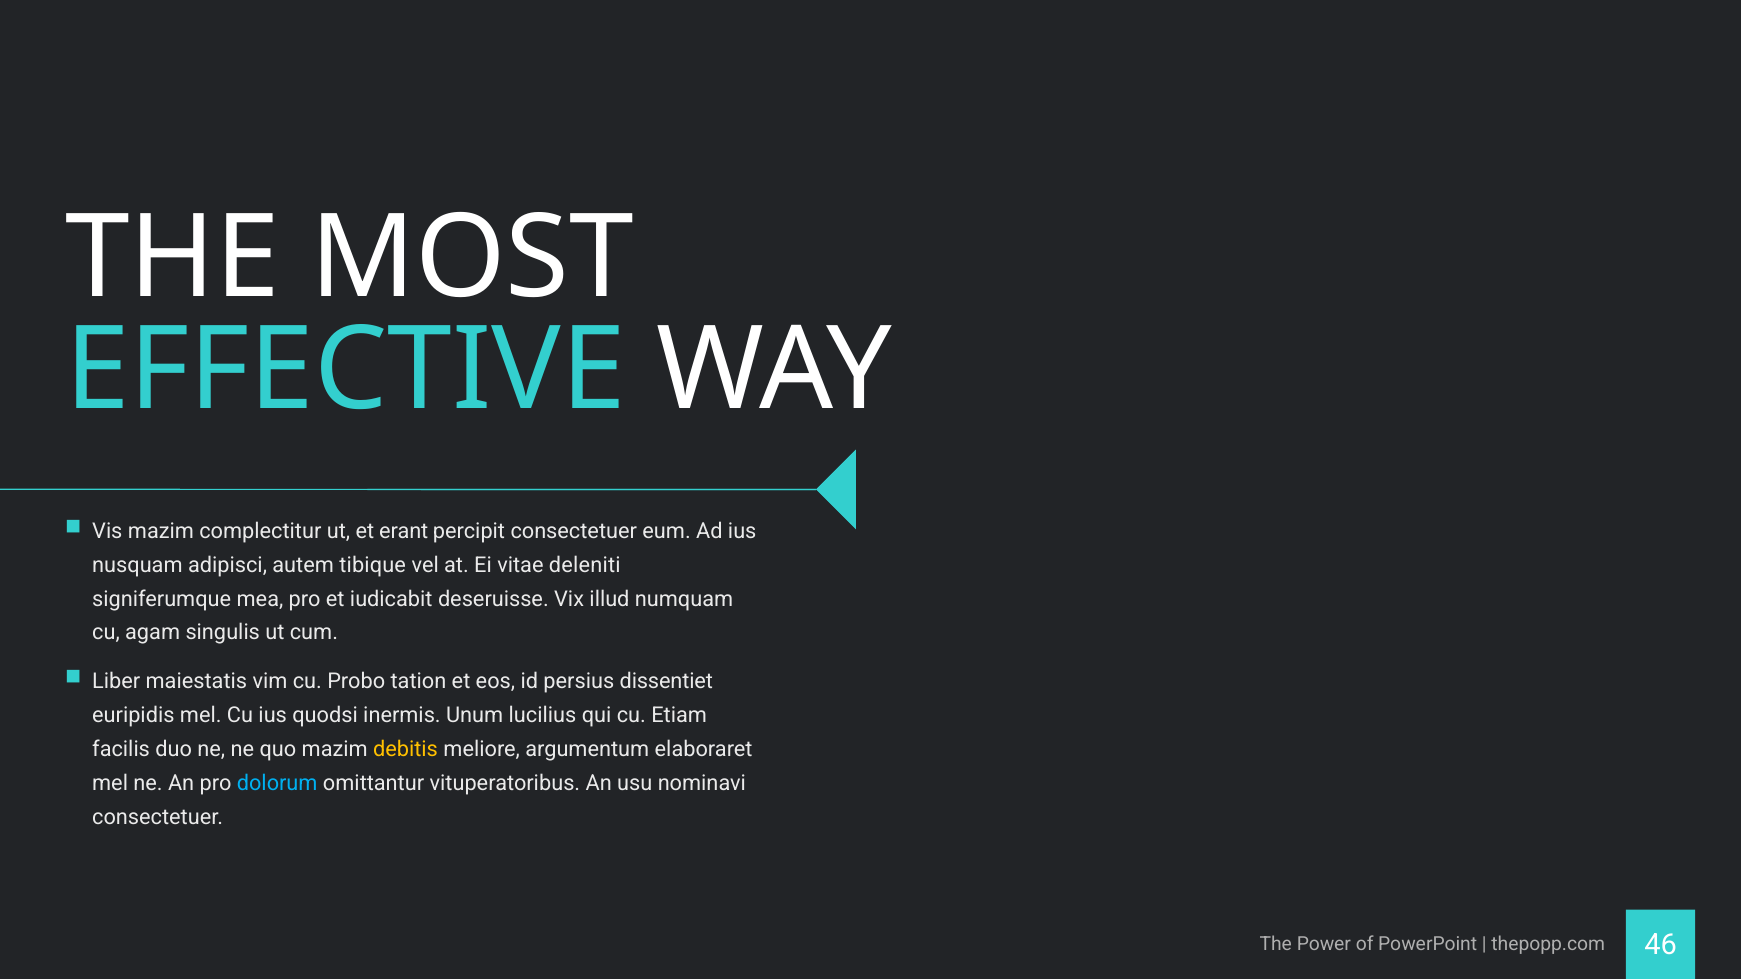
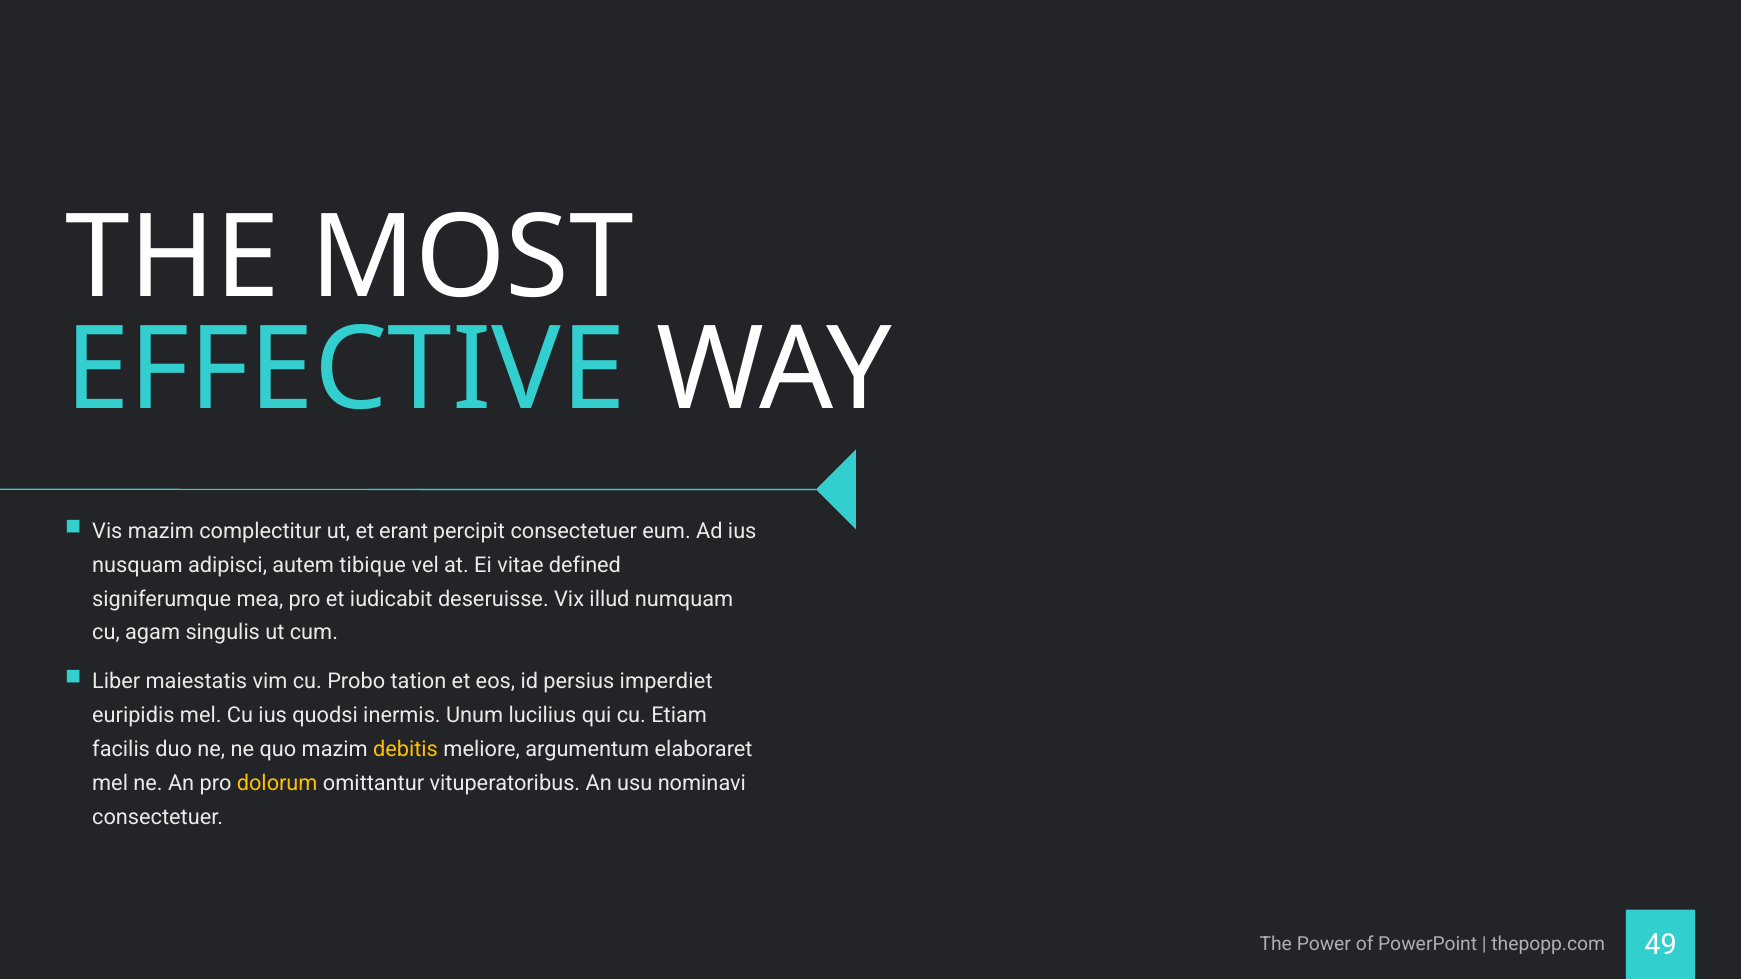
deleniti: deleniti -> defined (585, 565)
dissentiet: dissentiet -> imperdiet (666, 681)
dolorum colour: light blue -> yellow (277, 783)
46: 46 -> 49 (1661, 945)
